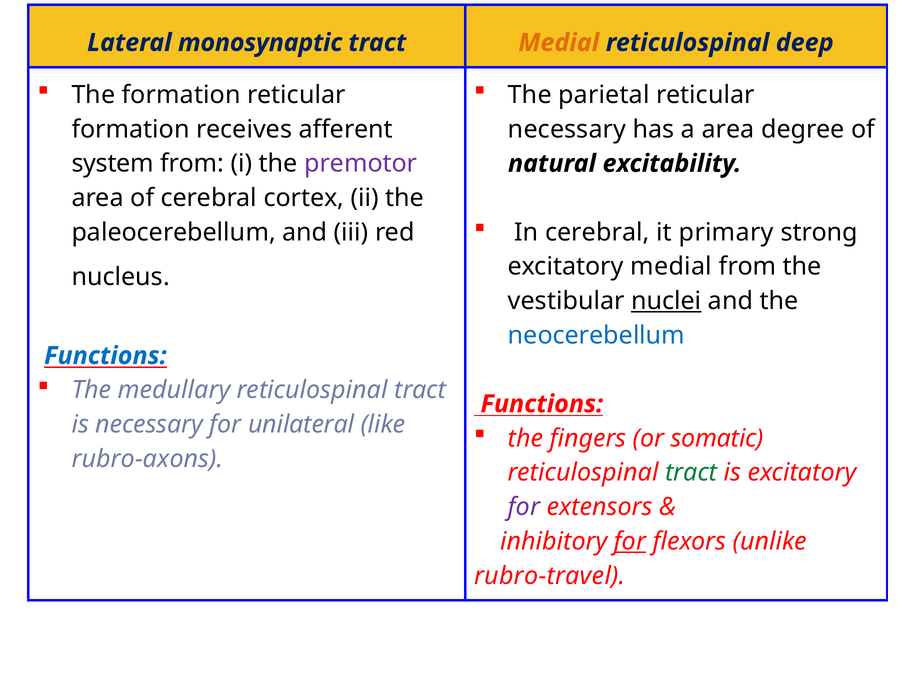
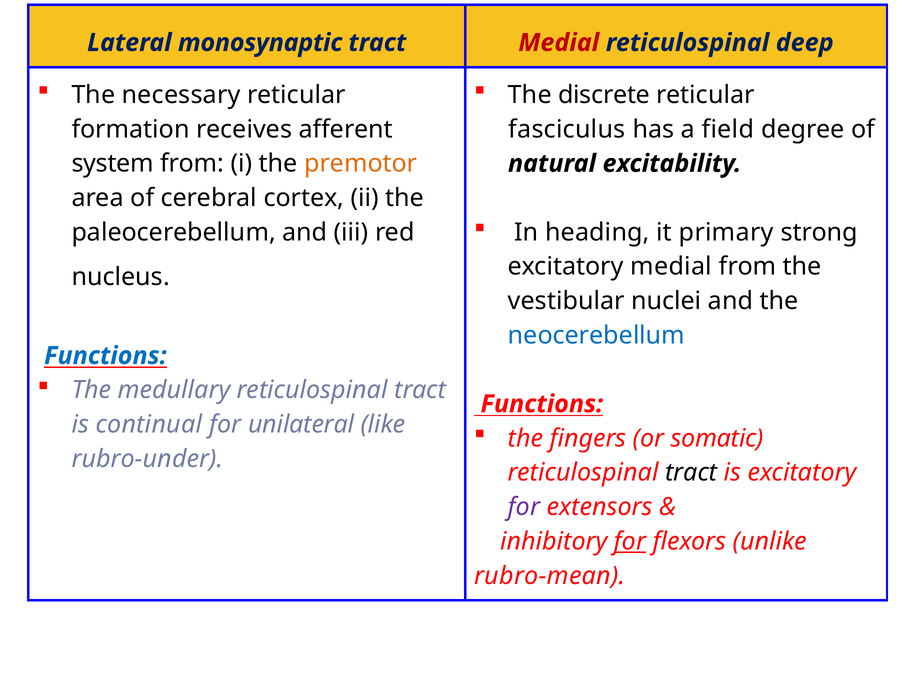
Medial colour: orange -> red (559, 43)
The formation: formation -> necessary (181, 95)
parietal: parietal -> discrete (604, 95)
necessary: necessary -> fasciculus (567, 129)
a area: area -> field (728, 129)
premotor colour: purple -> orange (361, 164)
In cerebral: cerebral -> heading (597, 232)
nuclei underline: present -> none (666, 301)
is necessary: necessary -> continual (149, 424)
rubro-axons: rubro-axons -> rubro-under (147, 459)
tract colour: green -> black (691, 473)
rubro-travel: rubro-travel -> rubro-mean (550, 576)
